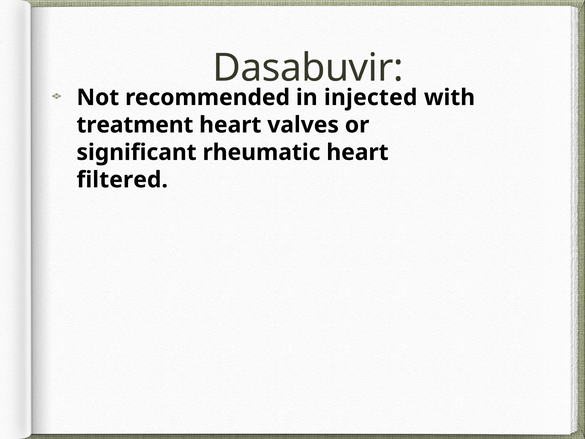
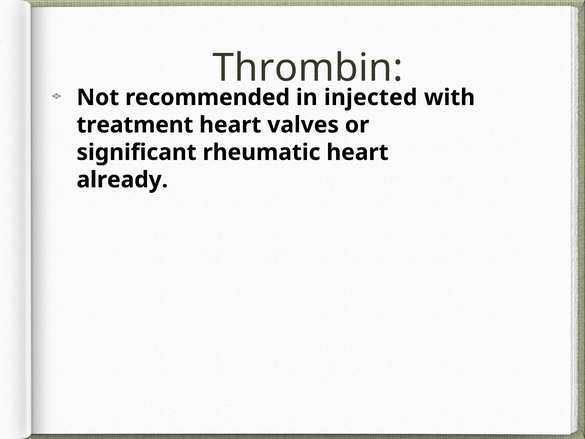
Dasabuvir: Dasabuvir -> Thrombin (308, 68)
filtered: filtered -> already (122, 180)
